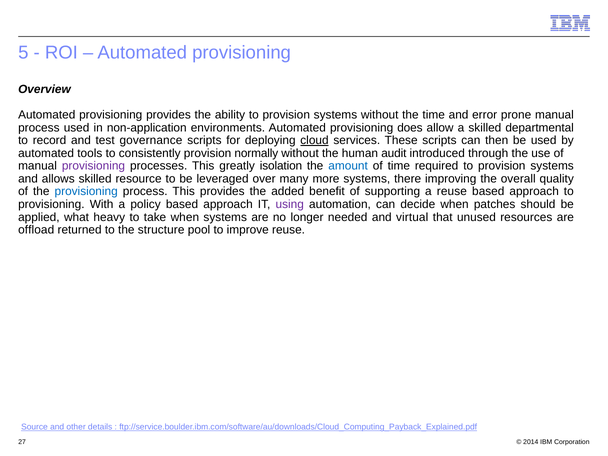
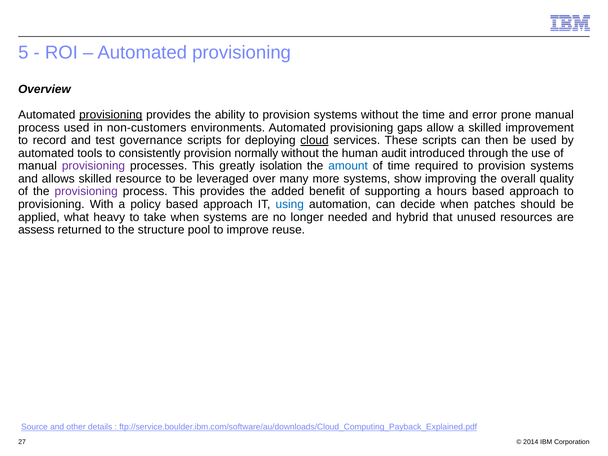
provisioning underline: none -> present (111, 115)
non-application: non-application -> non-customers (147, 128)
does: does -> gaps (410, 128)
departmental: departmental -> improvement (540, 128)
there: there -> show (408, 179)
provisioning colour: blue -> purple (86, 192)
a reuse: reuse -> hours (452, 192)
using colour: purple -> blue (290, 204)
virtual: virtual -> hybrid (412, 217)
offload: offload -> assess (36, 230)
